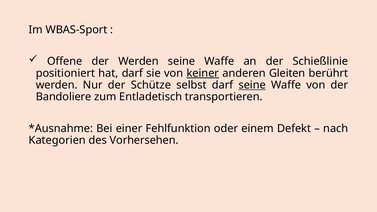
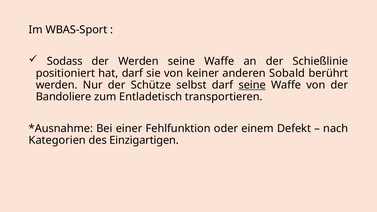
Offene: Offene -> Sodass (65, 61)
keiner underline: present -> none (203, 73)
Gleiten: Gleiten -> Sobald (287, 73)
Vorhersehen: Vorhersehen -> Einzigartigen (144, 140)
